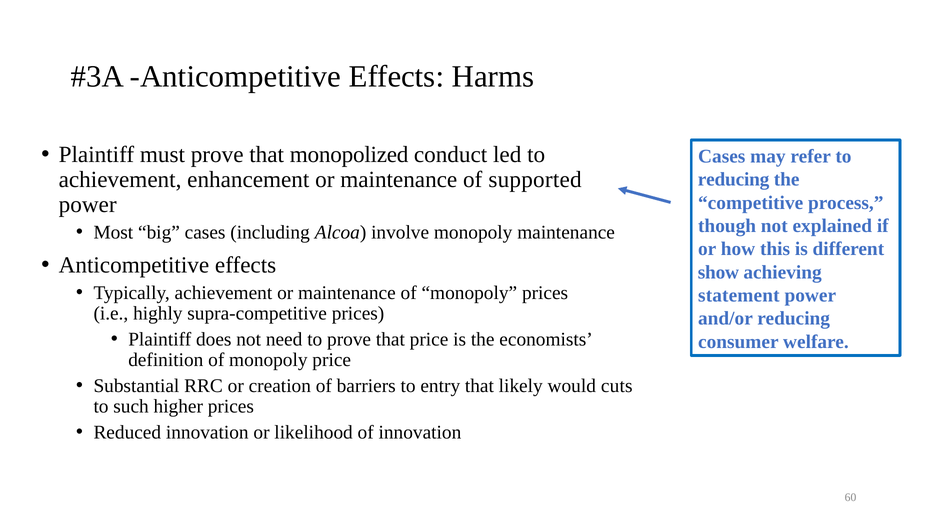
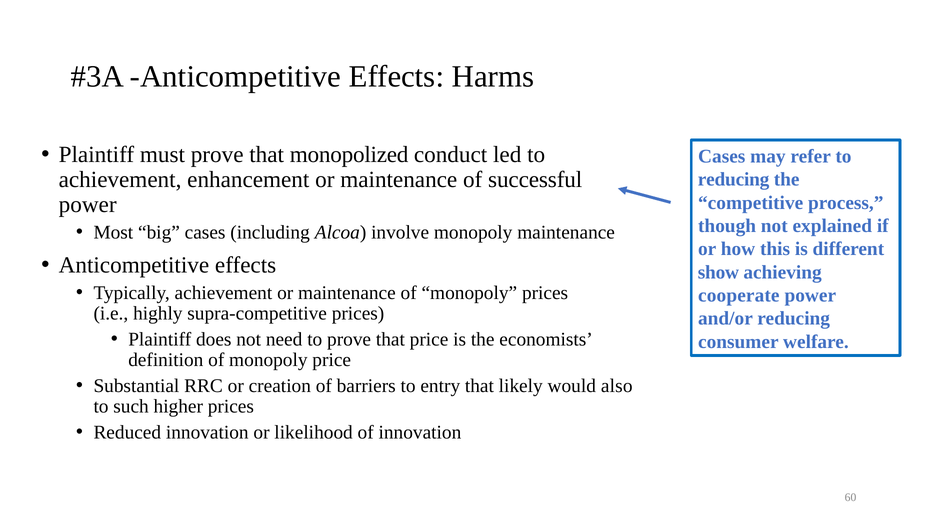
supported: supported -> successful (535, 180)
statement: statement -> cooperate (739, 296)
cuts: cuts -> also (617, 386)
